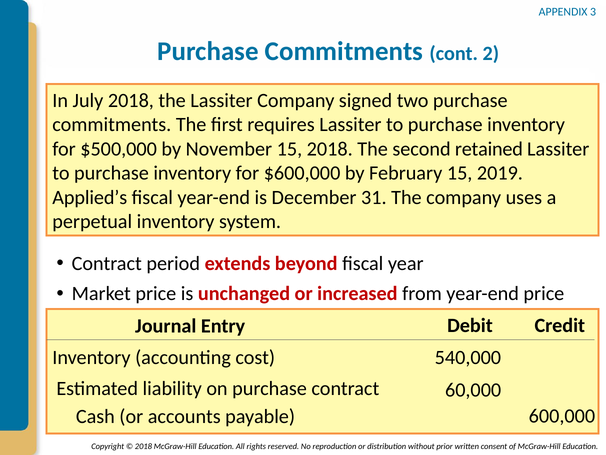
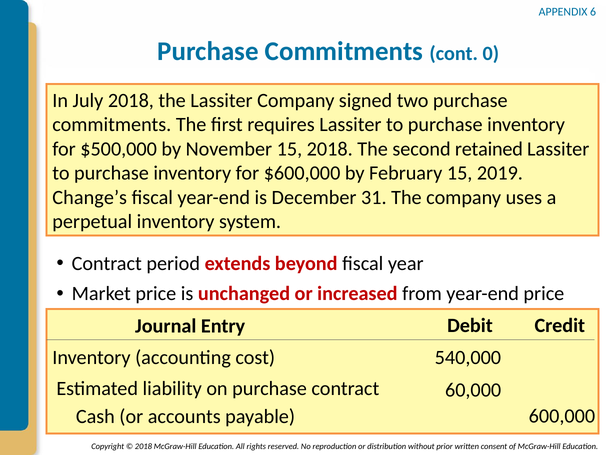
3: 3 -> 6 (593, 12)
2: 2 -> 0 (491, 54)
Applied’s: Applied’s -> Change’s (90, 197)
